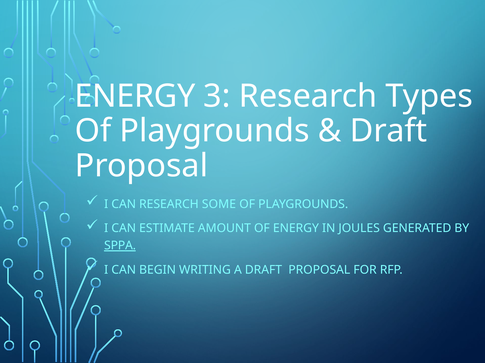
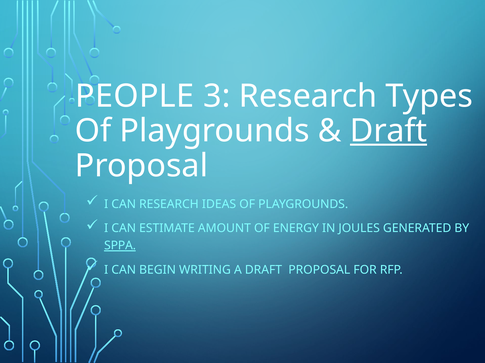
ENERGY: ENERGY -> PEOPLE (135, 96)
Draft underline: none -> present (389, 131)
SOME: SOME -> IDEAS (219, 205)
